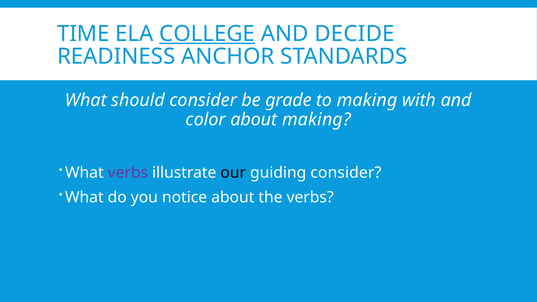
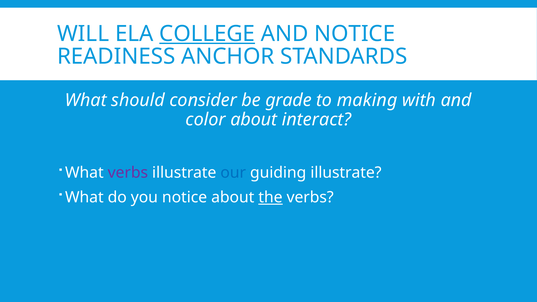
TIME: TIME -> WILL (83, 34)
AND DECIDE: DECIDE -> NOTICE (355, 34)
about making: making -> interact (317, 120)
our colour: black -> blue (233, 173)
guiding consider: consider -> illustrate (346, 173)
the underline: none -> present (270, 197)
